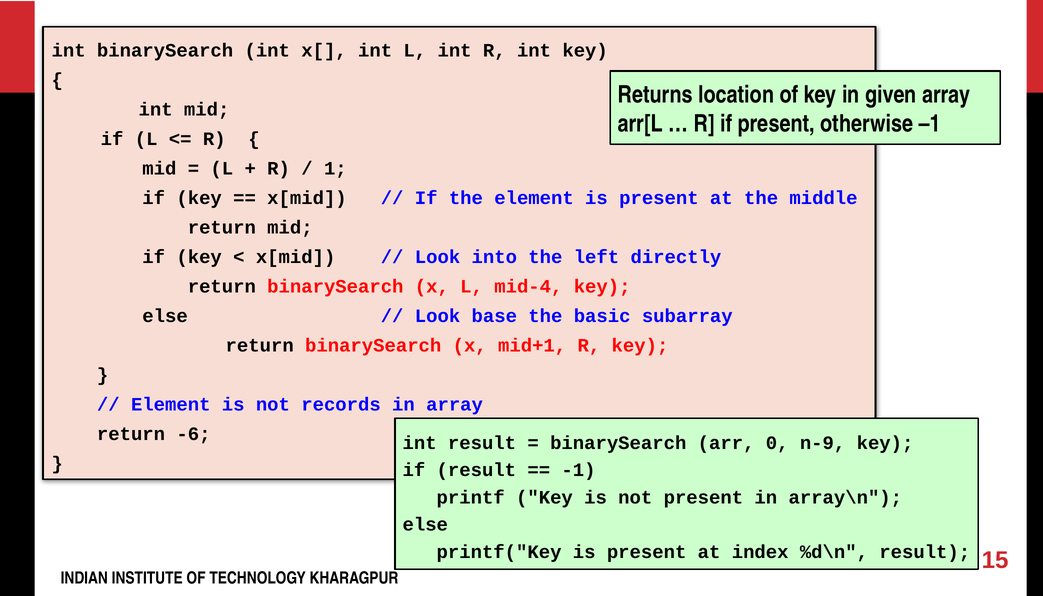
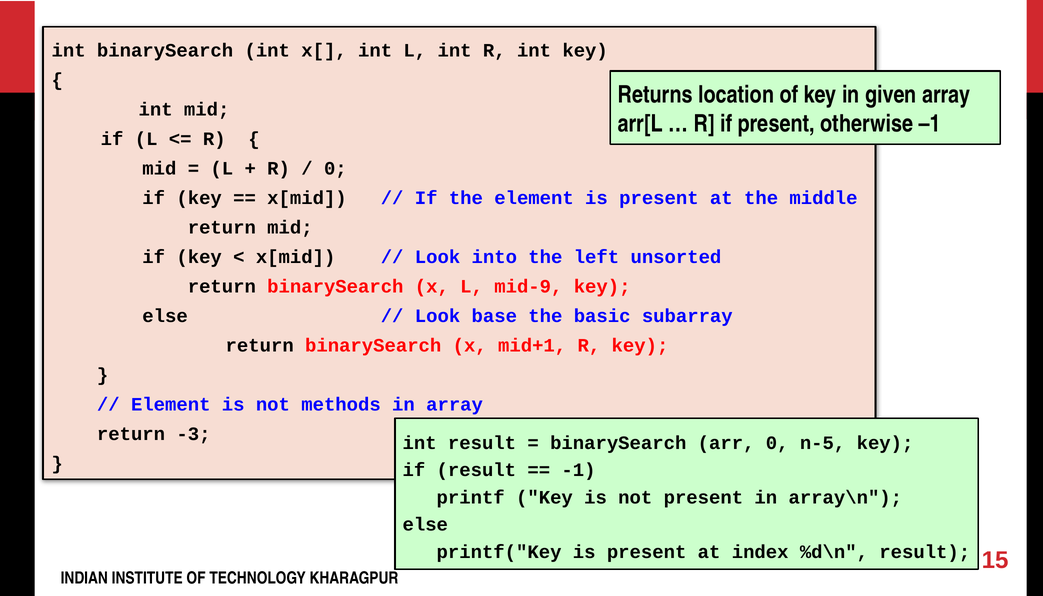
1: 1 -> 0 (335, 168)
directly: directly -> unsorted (676, 257)
mid-4: mid-4 -> mid-9 (528, 286)
records: records -> methods (341, 404)
-6: -6 -> -3 (193, 434)
n-9: n-9 -> n-5 (823, 443)
